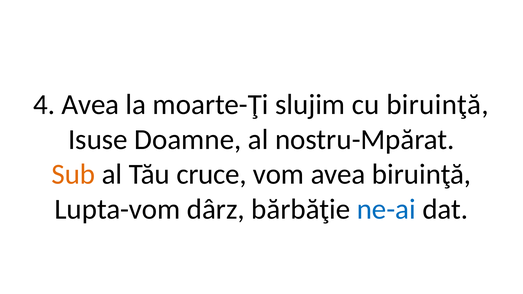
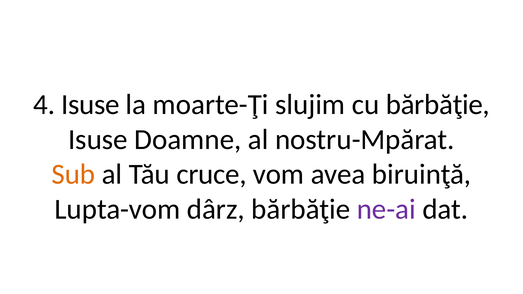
4 Avea: Avea -> Isuse (90, 105)
cu biruinţă: biruinţă -> bărbăţie (438, 105)
ne-ai colour: blue -> purple (386, 209)
